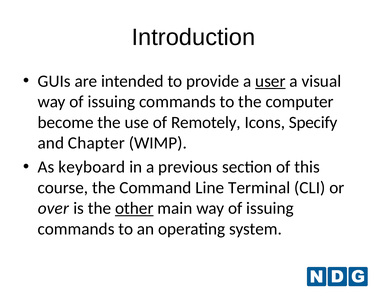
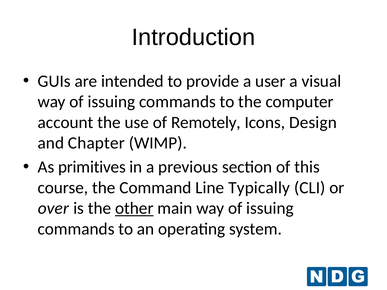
user underline: present -> none (270, 81)
become: become -> account (66, 122)
Specify: Specify -> Design (313, 122)
keyboard: keyboard -> primitives (92, 167)
Terminal: Terminal -> Typically (259, 188)
